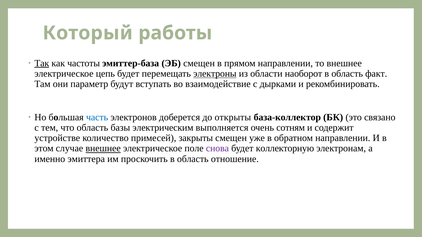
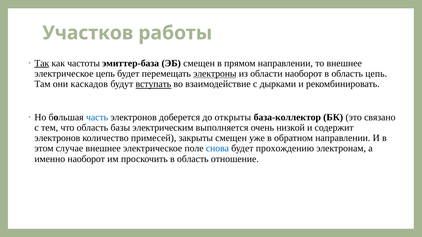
Который: Который -> Участков (88, 33)
область факт: факт -> цепь (376, 74)
параметр: параметр -> каскадов (89, 84)
вступать underline: none -> present (153, 84)
сотням: сотням -> низкой (291, 128)
устройстве: устройстве -> электронов (57, 138)
внешнее underline: present -> none (103, 149)
снова colour: purple -> blue (217, 149)
коллекторную: коллекторную -> прохождению (285, 149)
именно эмиттера: эмиттера -> наоборот (86, 159)
